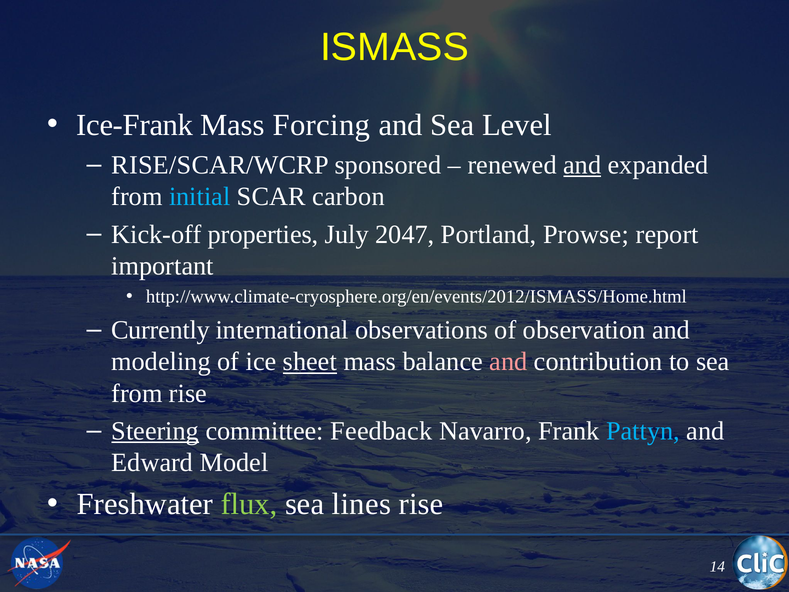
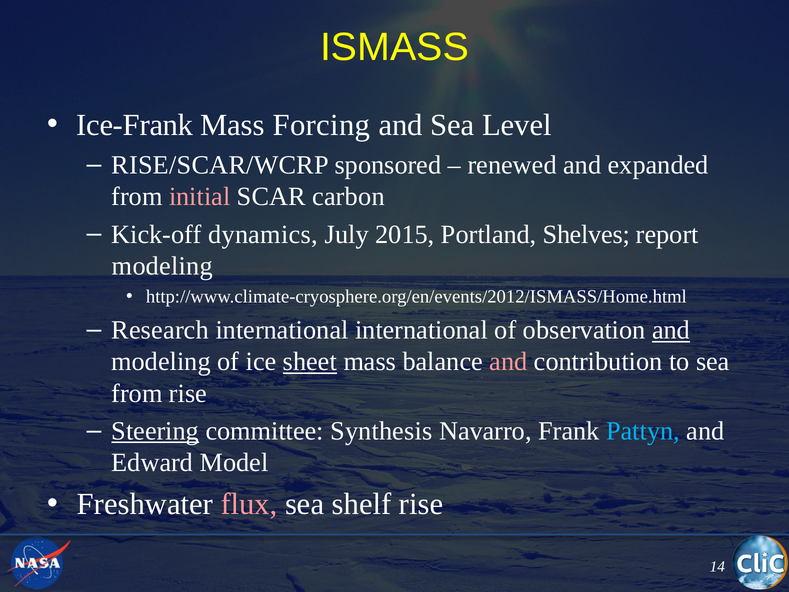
and underline: present -> none (582, 165)
initial colour: light blue -> pink (200, 197)
properties: properties -> dynamics (263, 234)
2047: 2047 -> 2015 (405, 234)
Prowse: Prowse -> Shelves (586, 234)
important: important -> modeling (162, 266)
Currently: Currently -> Research (160, 330)
international observations: observations -> international (421, 330)
and underline: none -> present (671, 330)
Feedback: Feedback -> Synthesis (381, 431)
flux colour: light green -> pink (249, 504)
lines: lines -> shelf (362, 504)
